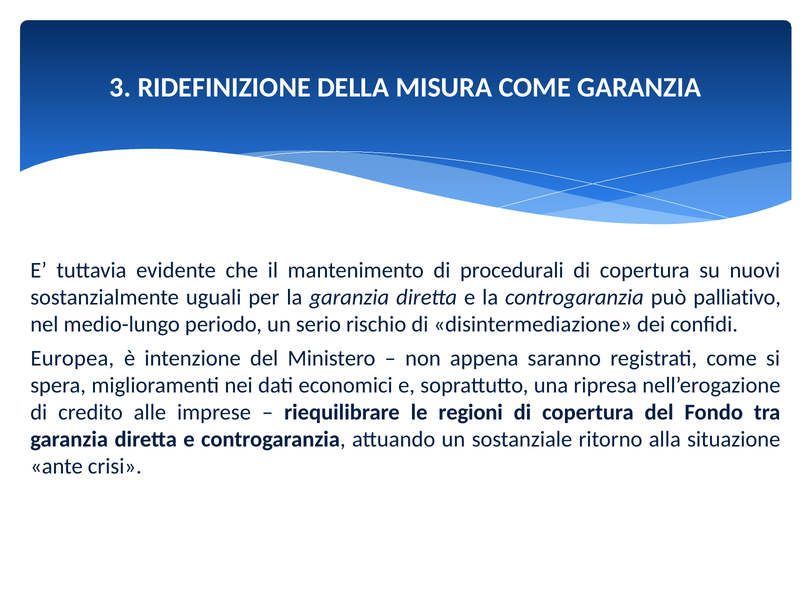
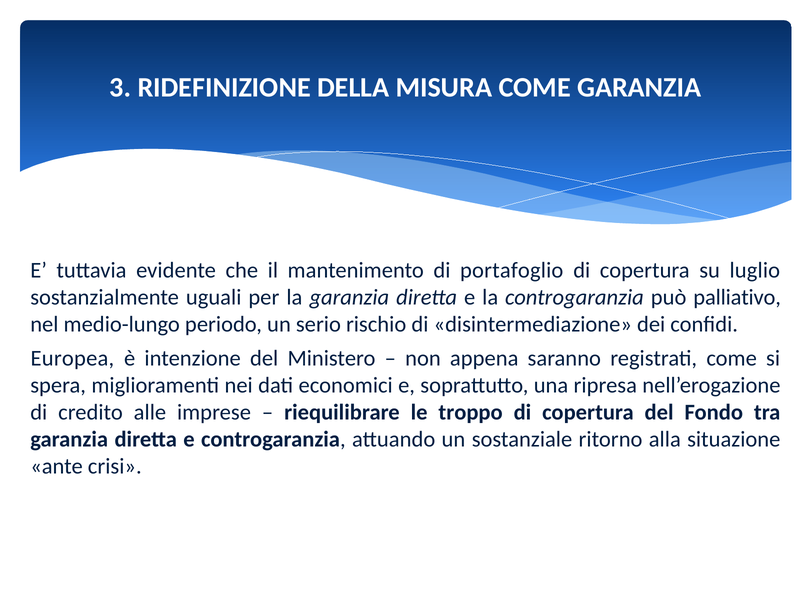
procedurali: procedurali -> portafoglio (512, 270)
nuovi: nuovi -> luglio (755, 270)
regioni: regioni -> troppo (471, 412)
